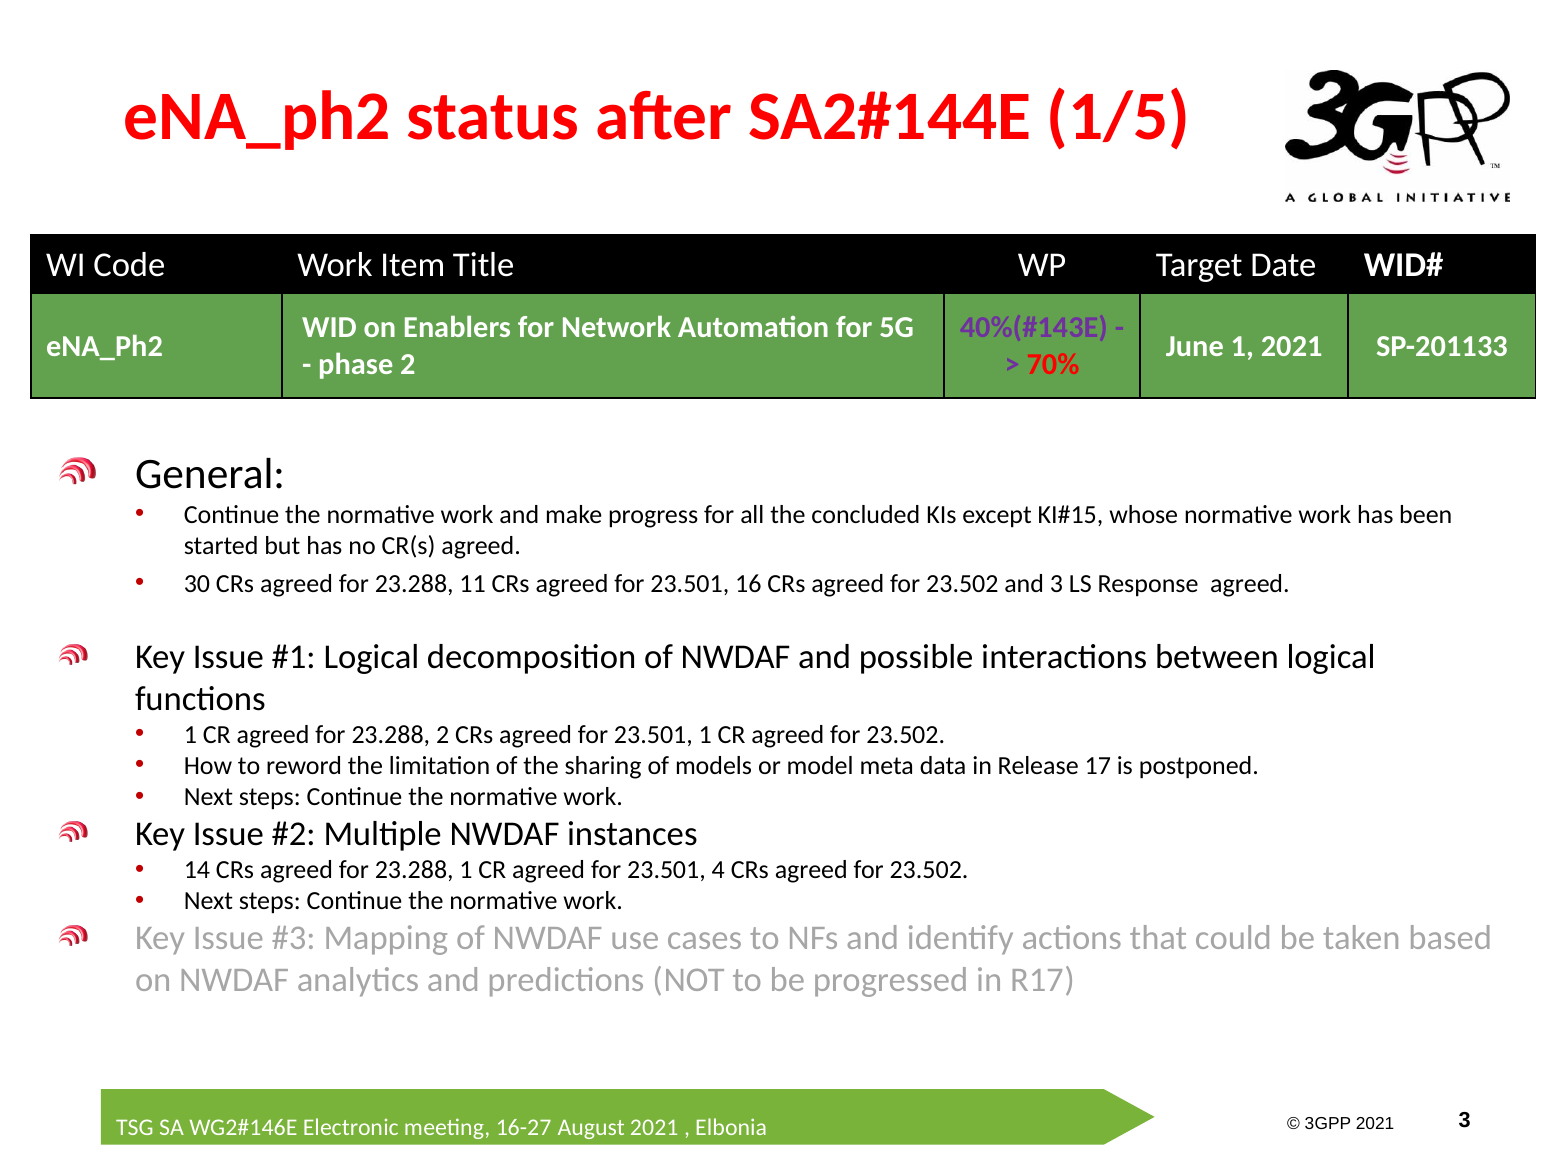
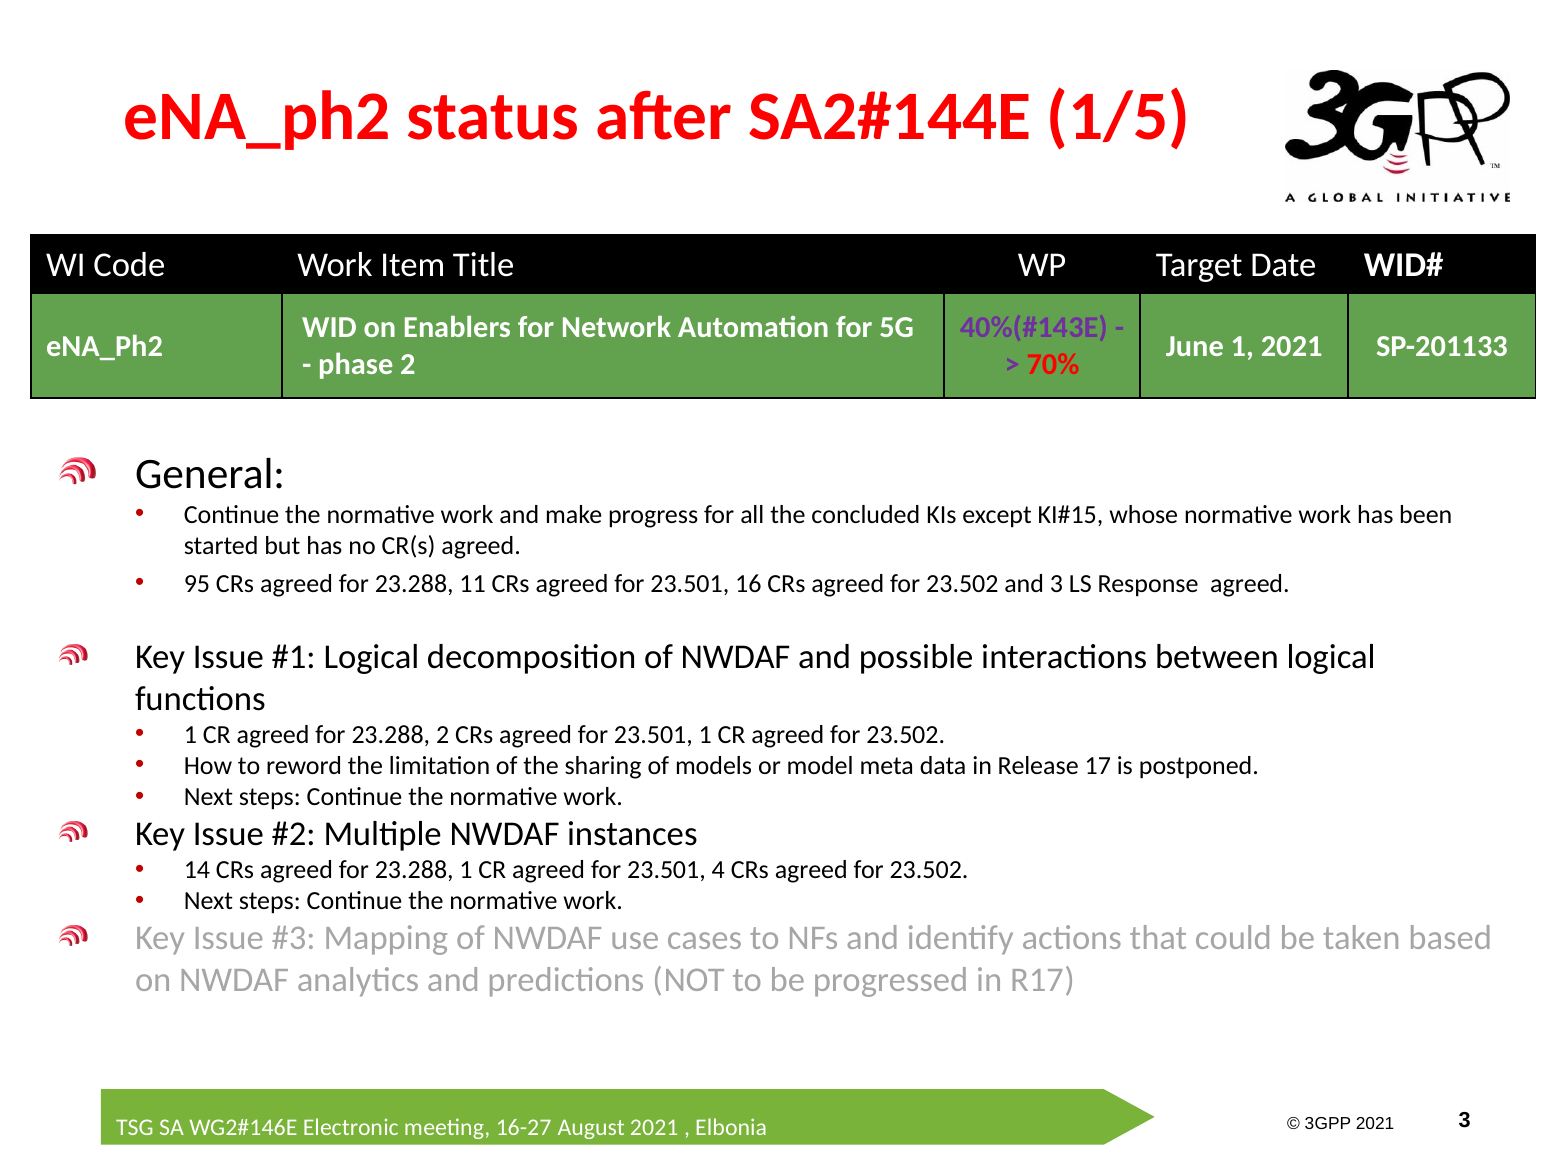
30: 30 -> 95 (197, 583)
